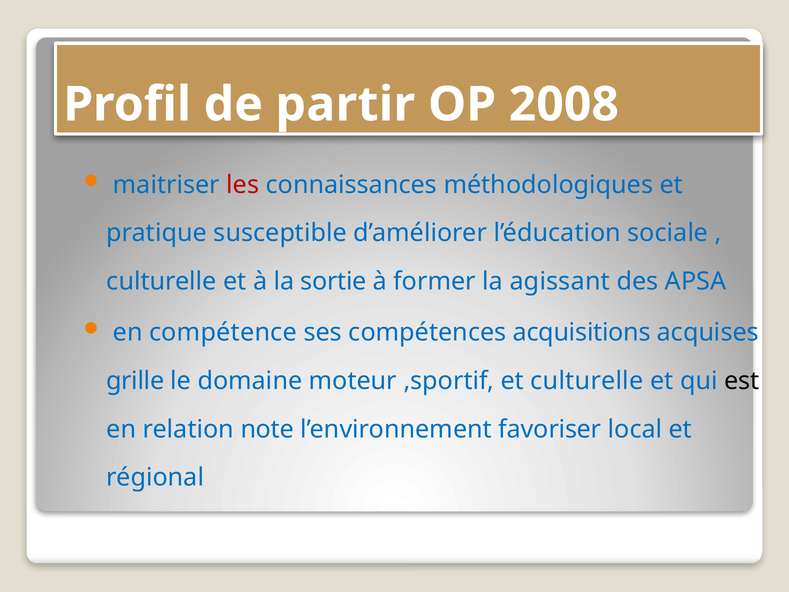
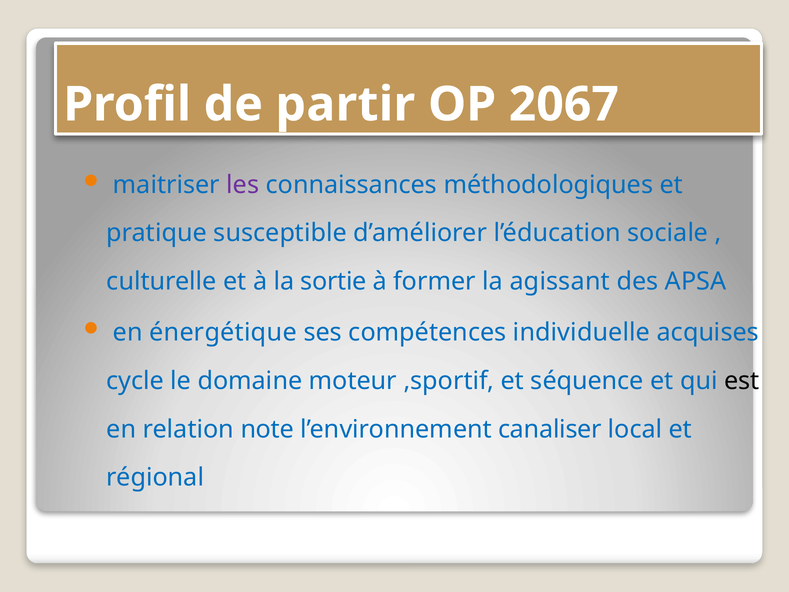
2008: 2008 -> 2067 (564, 104)
les colour: red -> purple (243, 185)
compétence: compétence -> énergétique (223, 332)
acquisitions: acquisitions -> individuelle (582, 332)
grille: grille -> cycle (135, 381)
et culturelle: culturelle -> séquence (587, 381)
favoriser: favoriser -> canaliser (550, 429)
